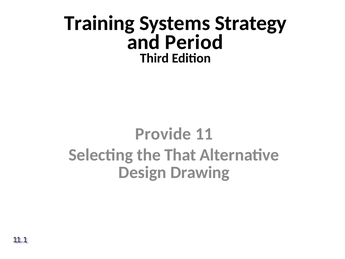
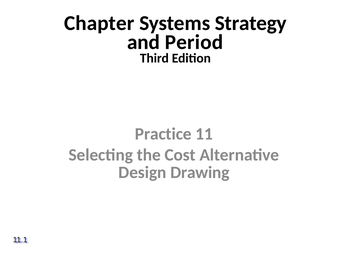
Training: Training -> Chapter (99, 23)
Provide: Provide -> Practice (163, 134)
That: That -> Cost (180, 155)
